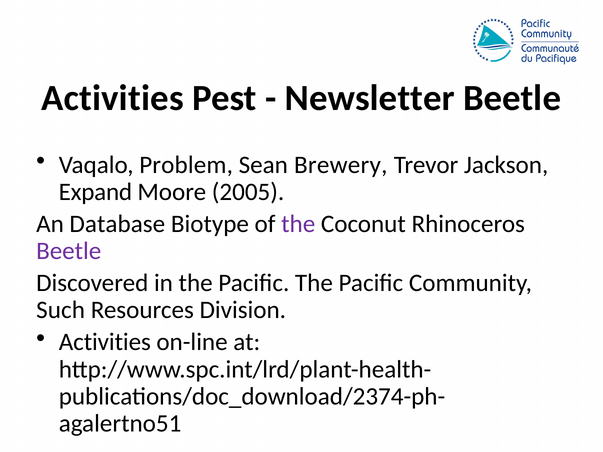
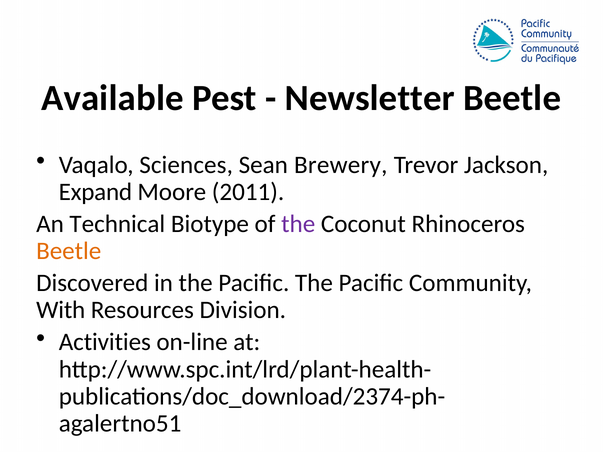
Activities: Activities -> Available (112, 98)
Problem: Problem -> Sciences (186, 165)
2005: 2005 -> 2011 (248, 192)
Database: Database -> Technical (117, 224)
Beetle colour: purple -> orange (69, 251)
Such: Such -> With (61, 310)
